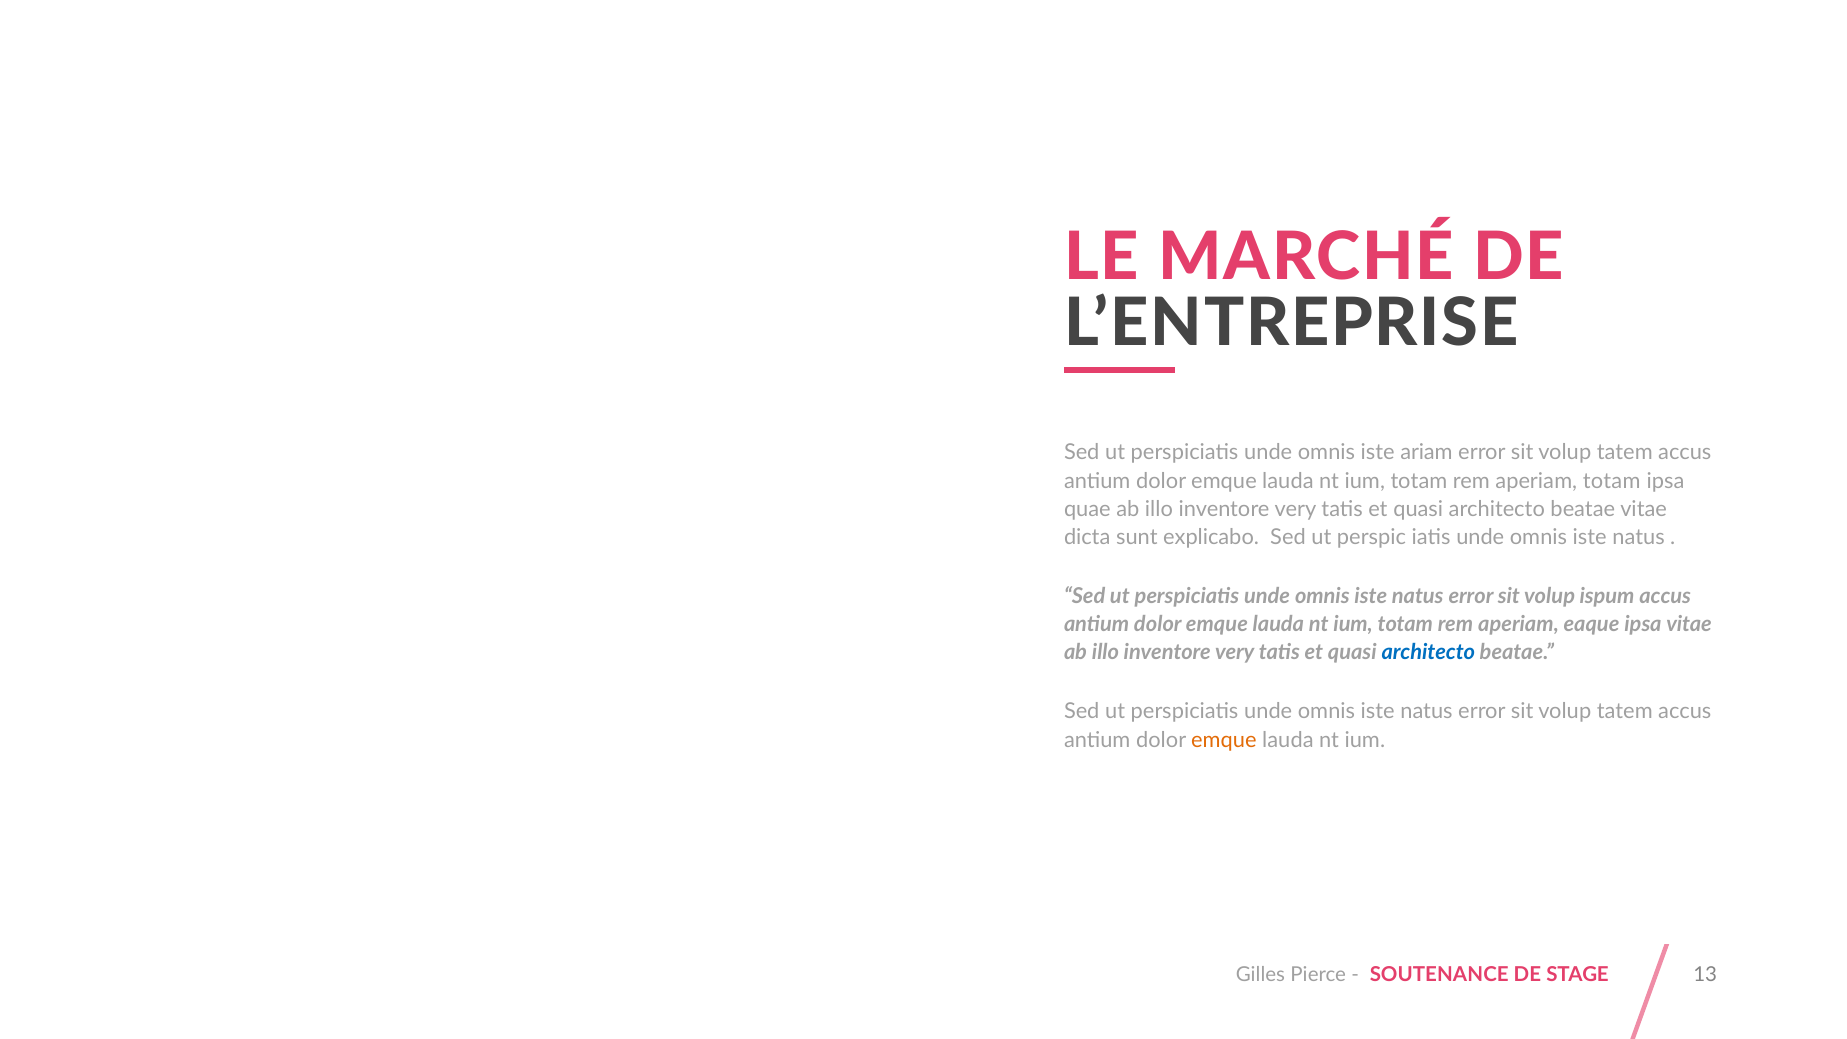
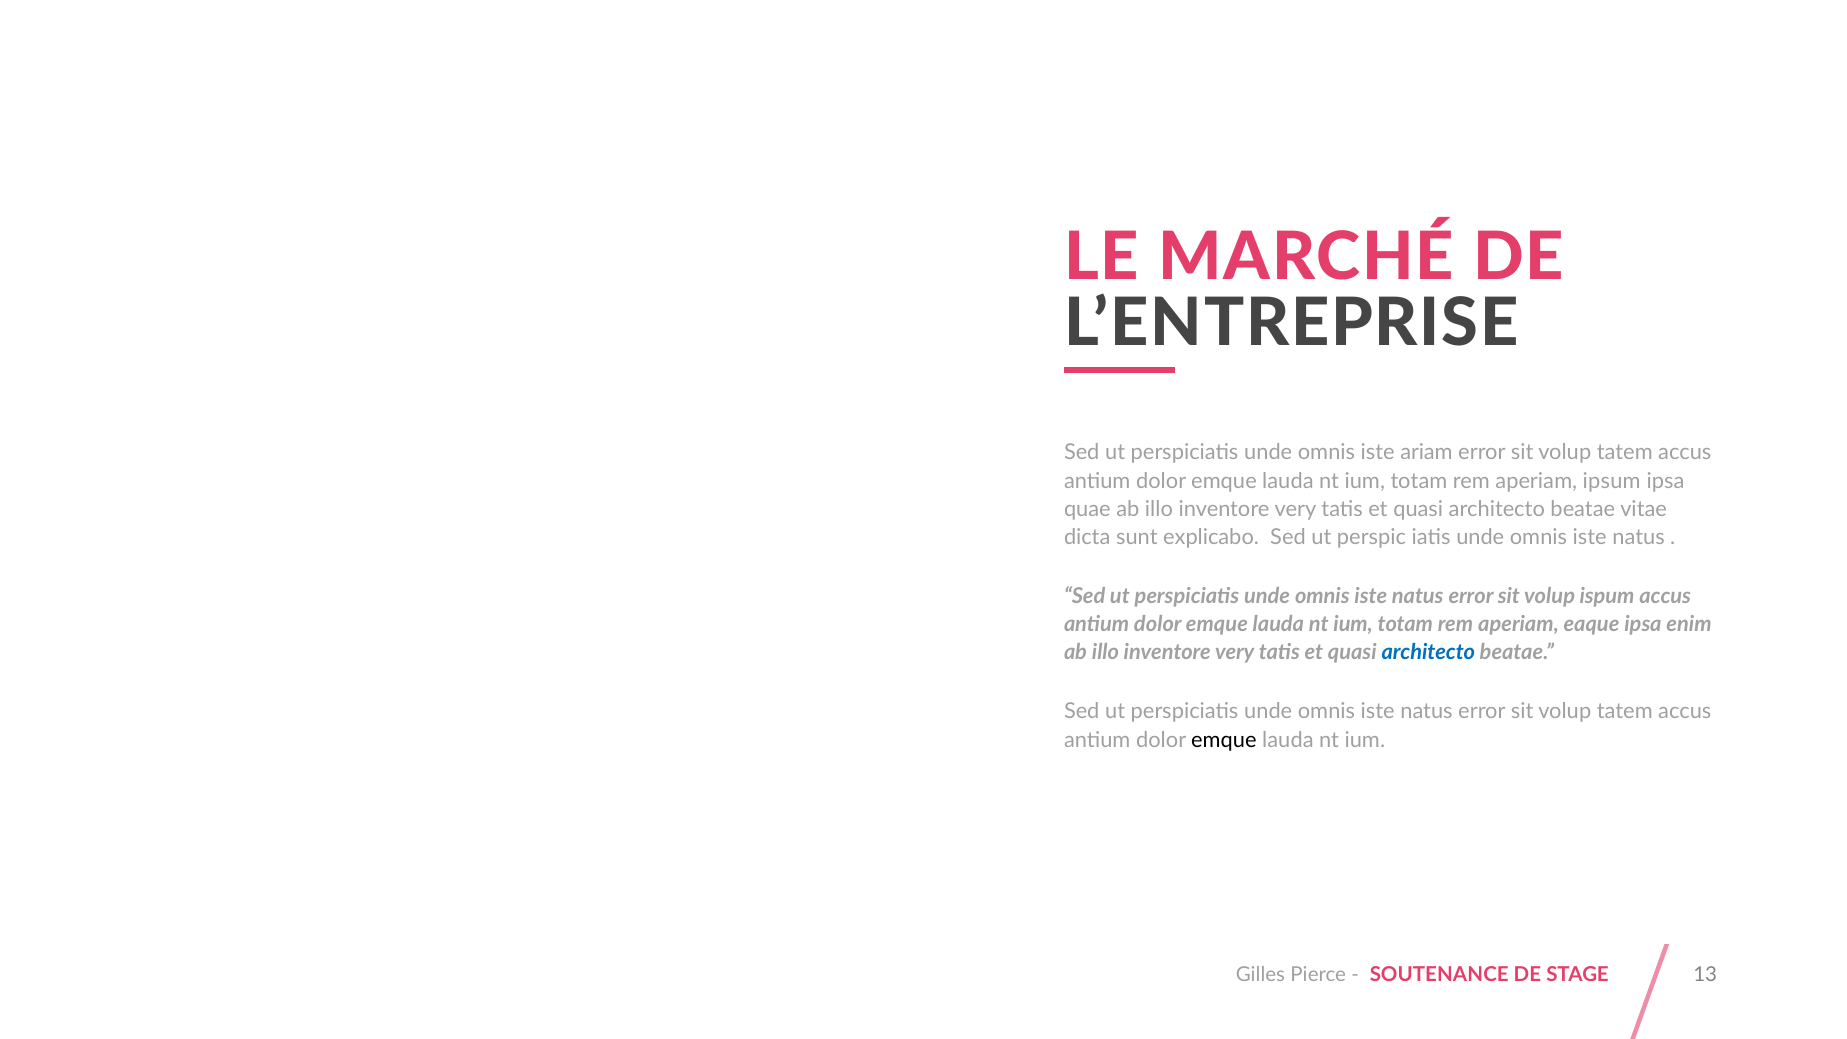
aperiam totam: totam -> ipsum (1612, 481)
ipsa vitae: vitae -> enim (1689, 624)
emque colour: orange -> black (1224, 740)
